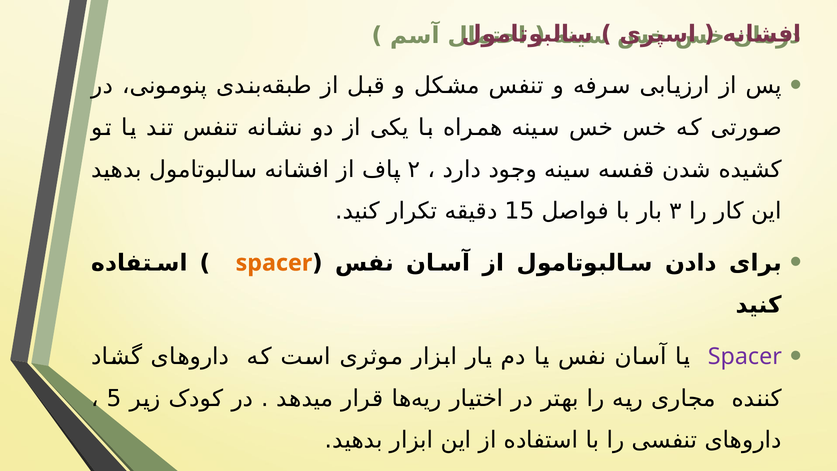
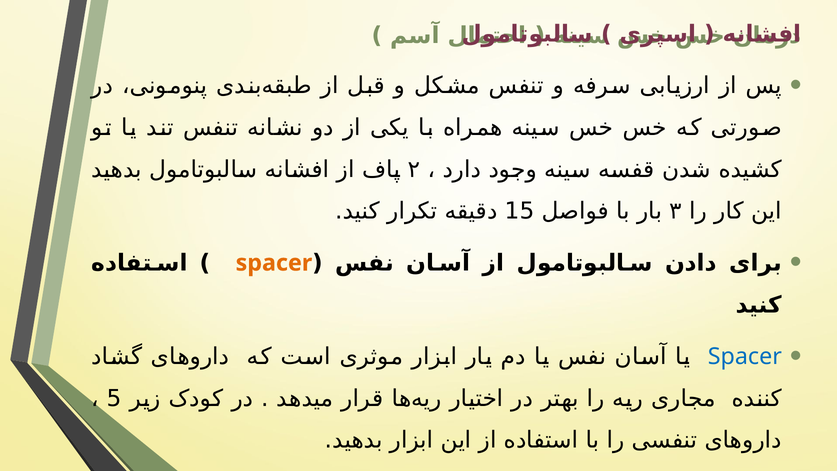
Spacer colour: purple -> blue (745, 356)
